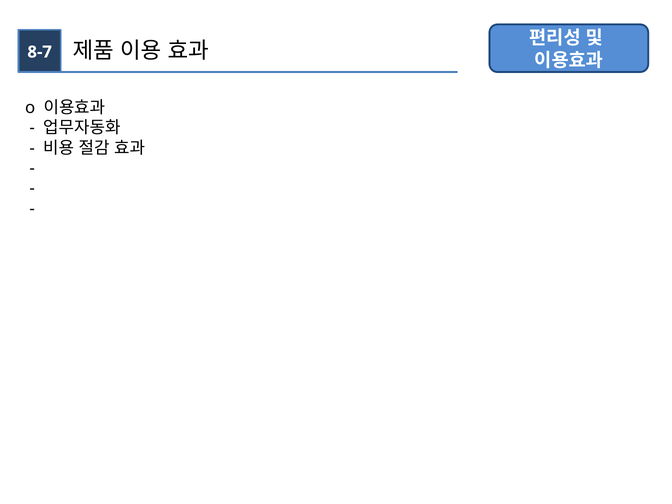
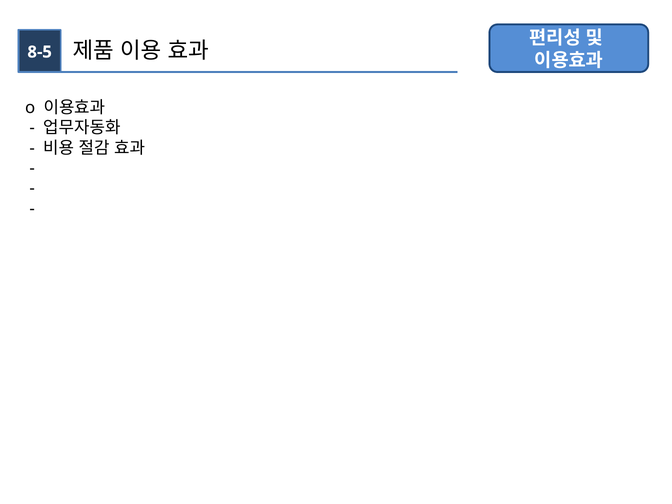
8-7: 8-7 -> 8-5 (40, 52)
